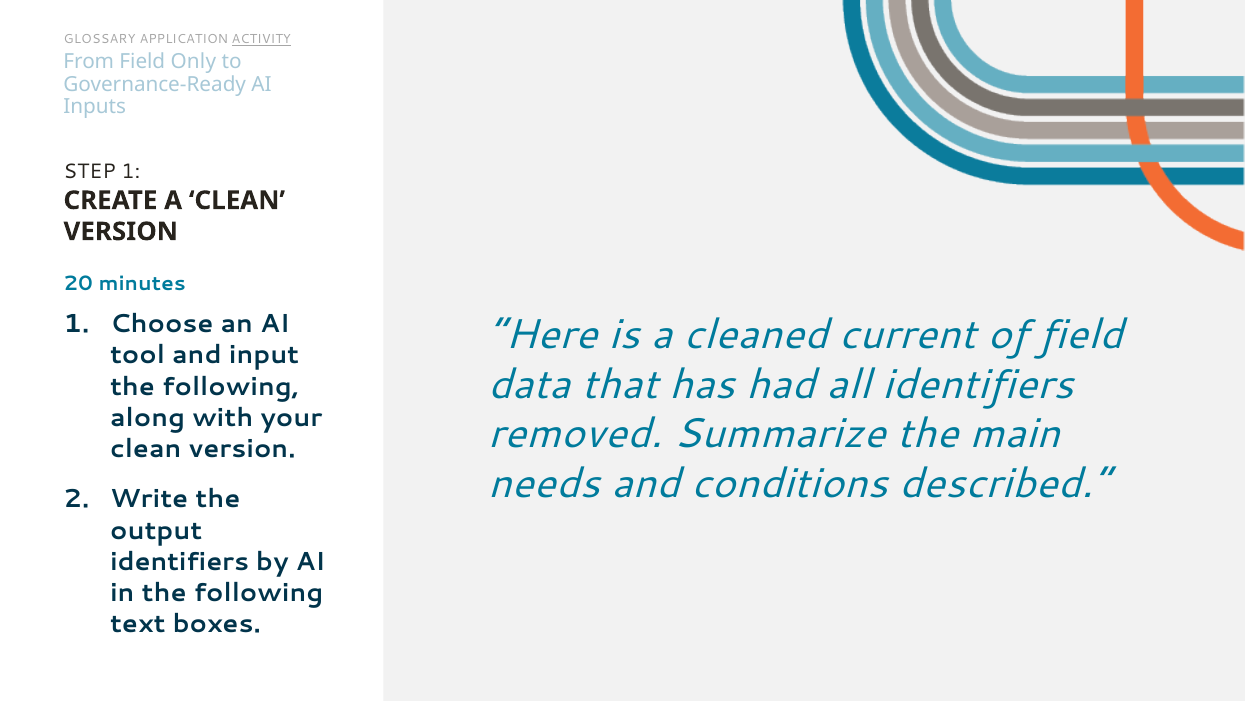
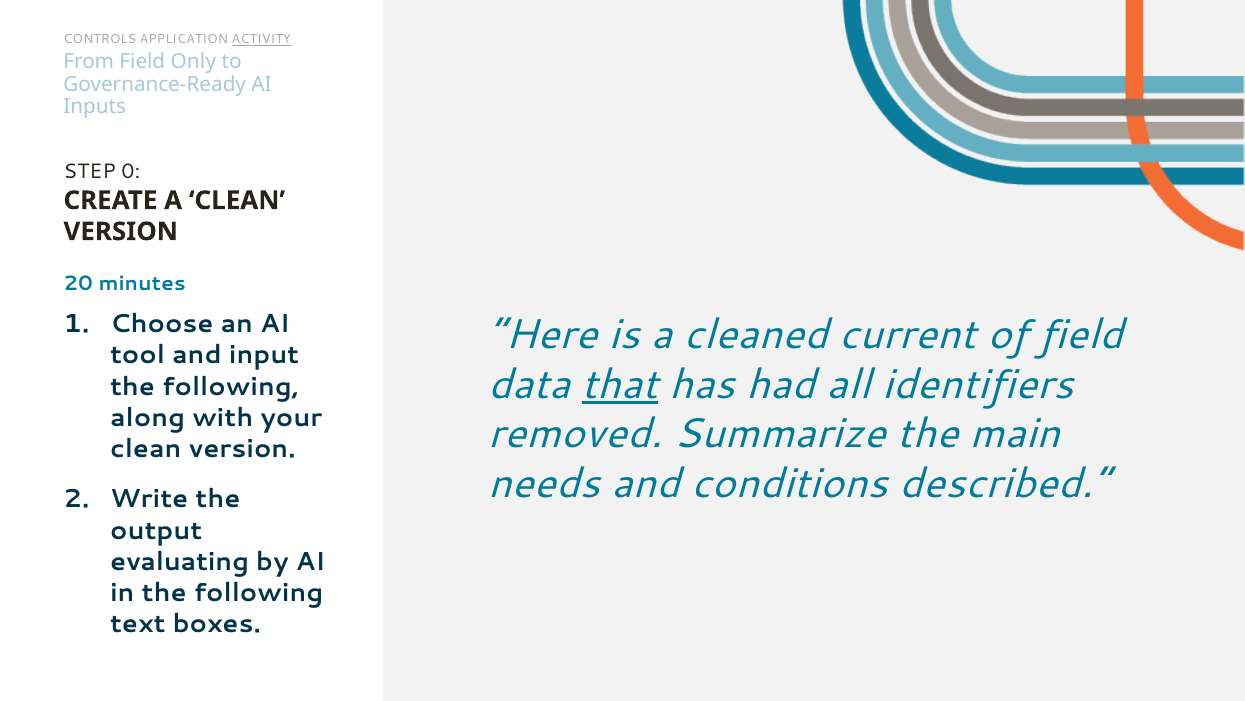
GLOSSARY: GLOSSARY -> CONTROLS (100, 40)
STEP 1: 1 -> 0 (131, 172)
that underline: none -> present (620, 384)
identifiers: identifiers -> evaluating (180, 561)
